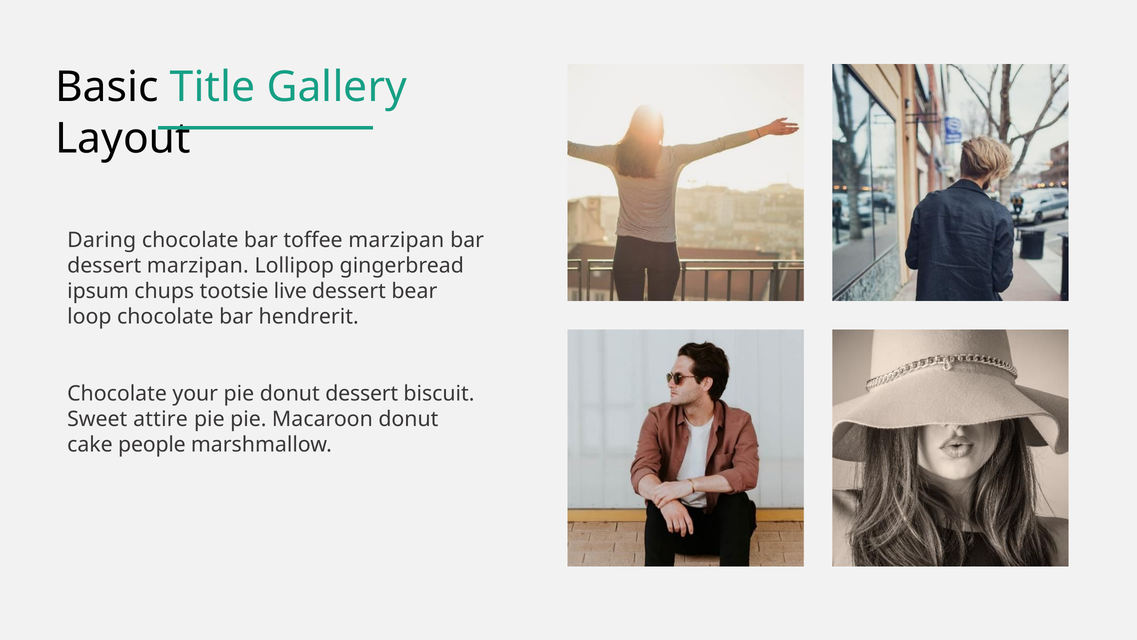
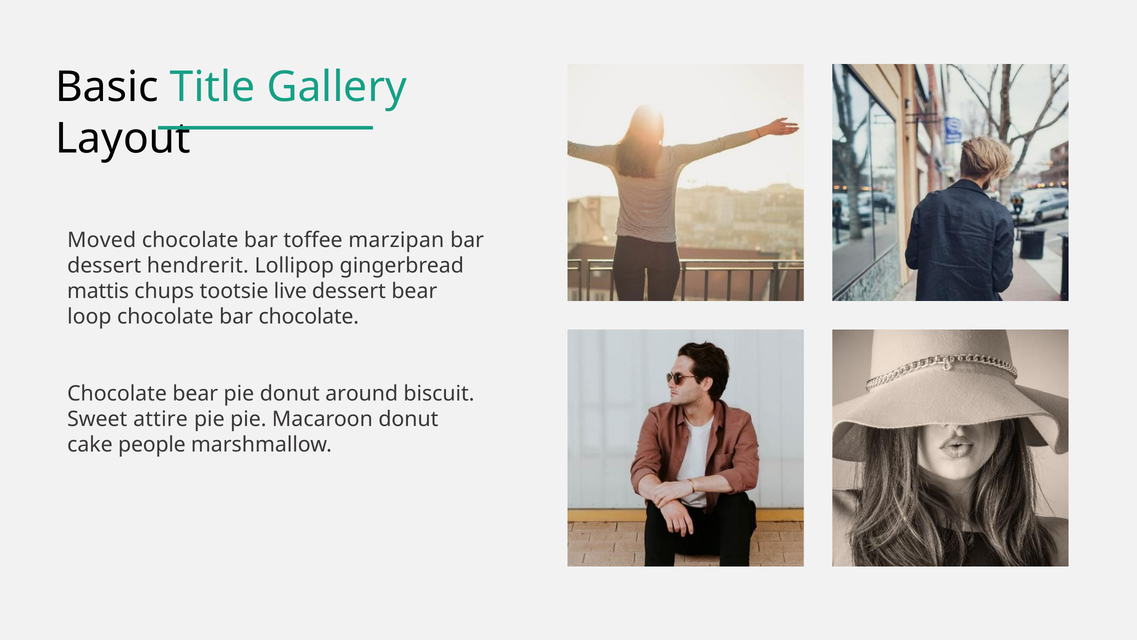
Daring: Daring -> Moved (102, 240)
dessert marzipan: marzipan -> hendrerit (198, 265)
ipsum: ipsum -> mattis (98, 291)
bar hendrerit: hendrerit -> chocolate (309, 317)
Chocolate your: your -> bear (195, 393)
donut dessert: dessert -> around (362, 393)
